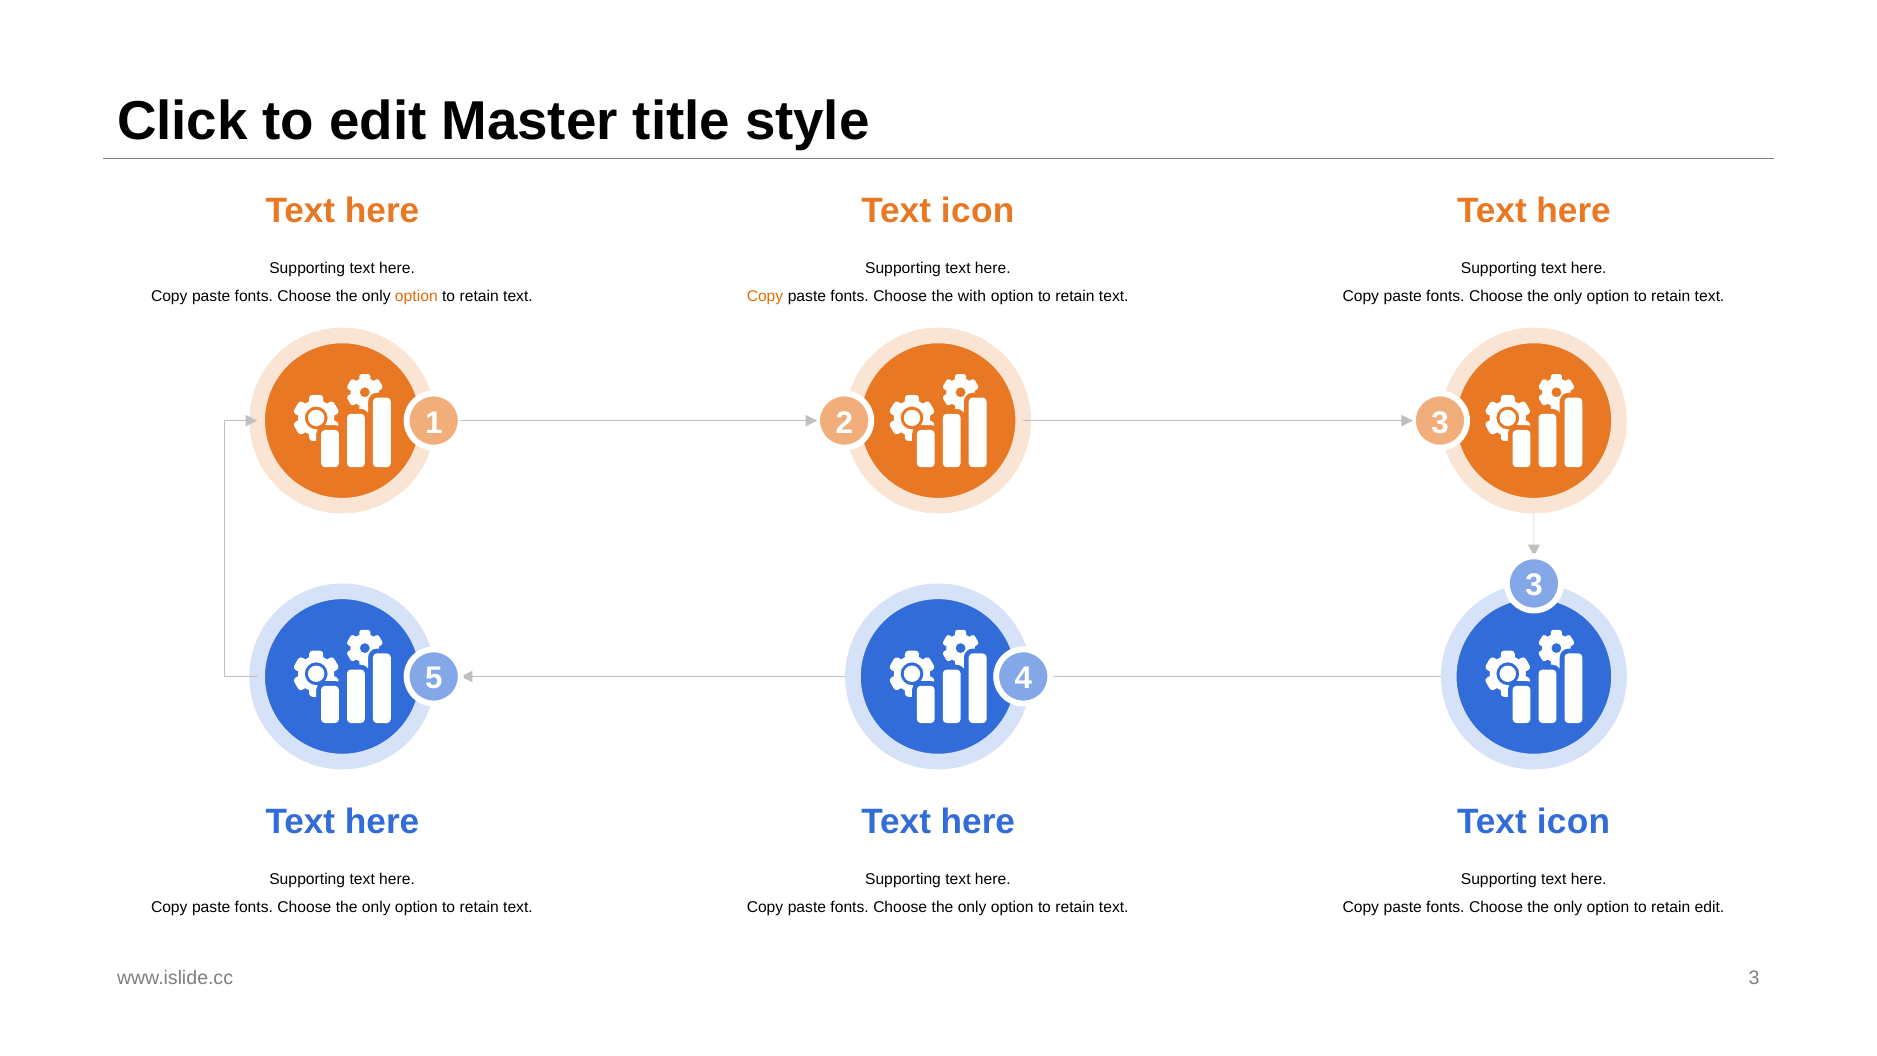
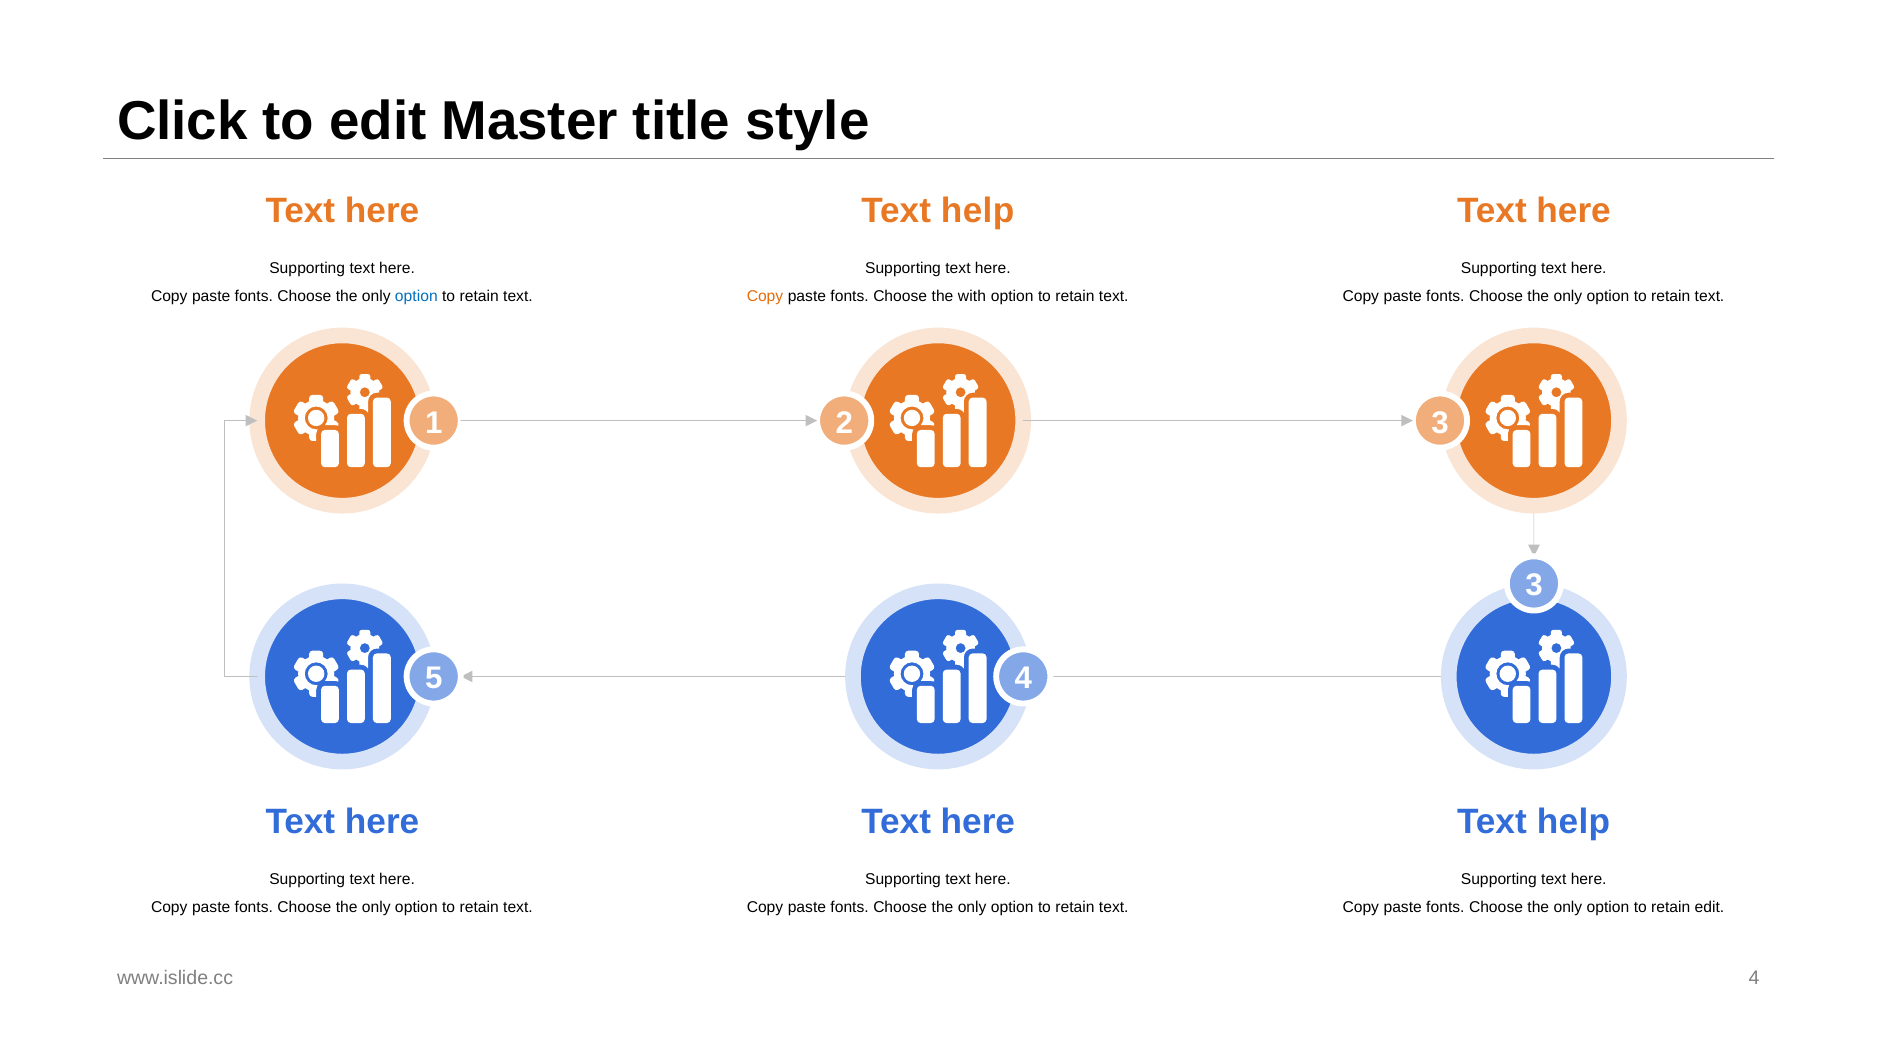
icon: icon -> help (978, 211)
option colour: orange -> blue (416, 296)
icon: icon -> help (1573, 822)
www.islide.cc 3: 3 -> 4 (1754, 978)
